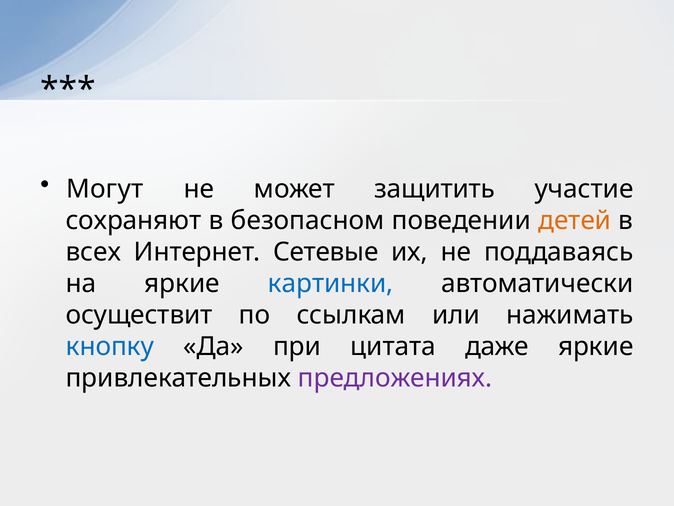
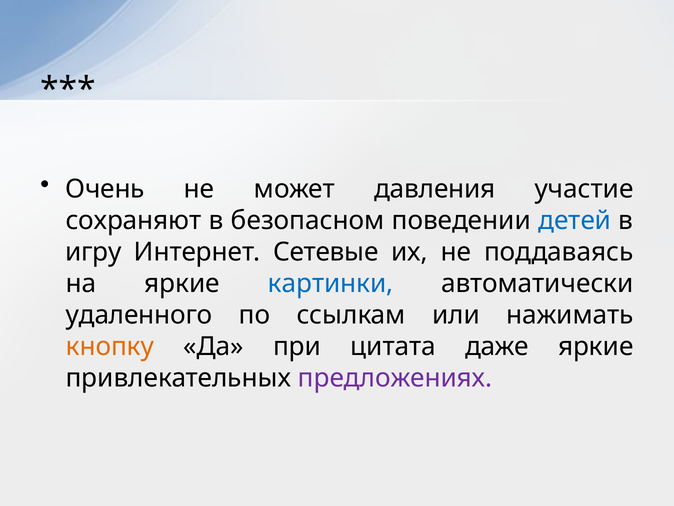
Могут: Могут -> Очень (105, 189)
защитить: защитить -> давления (435, 189)
детей colour: orange -> blue (575, 220)
всех: всех -> игру (93, 252)
осуществит: осуществит -> удаленного (139, 315)
кнопку colour: blue -> orange (110, 346)
